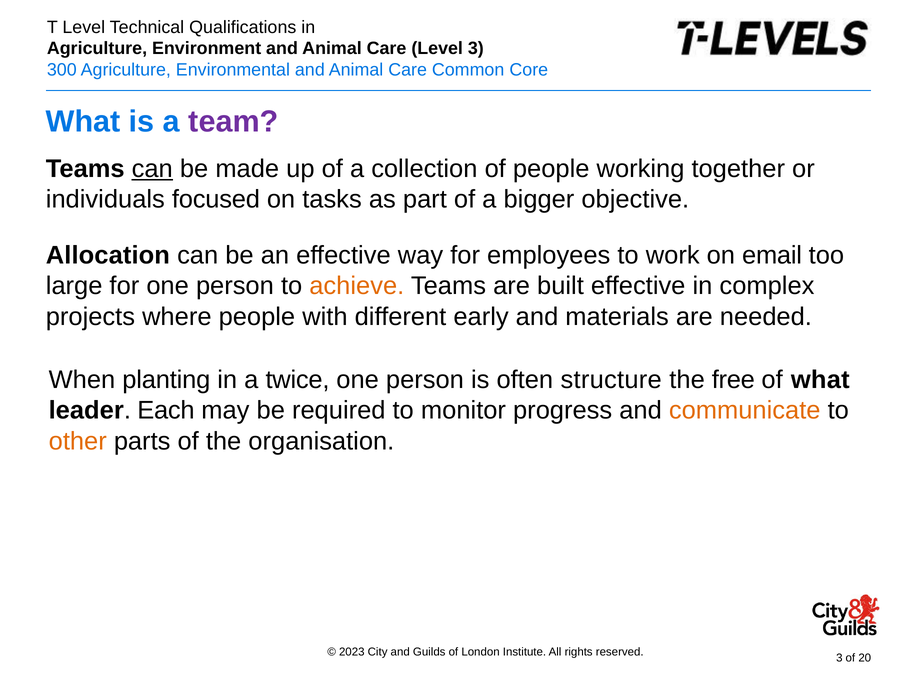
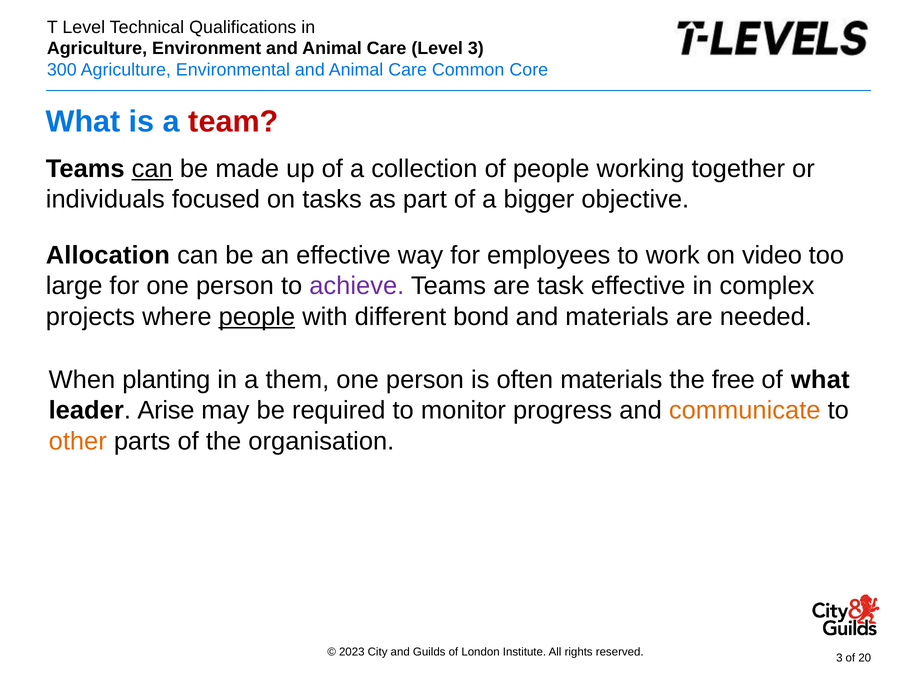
team colour: purple -> red (233, 122)
email: email -> video (772, 255)
achieve colour: orange -> purple (357, 286)
built: built -> task (560, 286)
people underline: none -> present (257, 317)
early: early -> bond (481, 317)
twice: twice -> them (297, 380)
often structure: structure -> materials (611, 380)
Each: Each -> Arise (166, 410)
